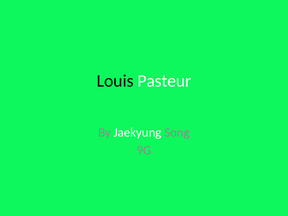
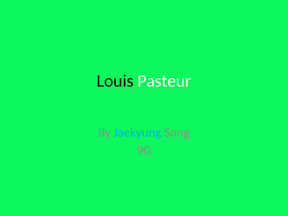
Jaekyung colour: white -> light blue (138, 132)
